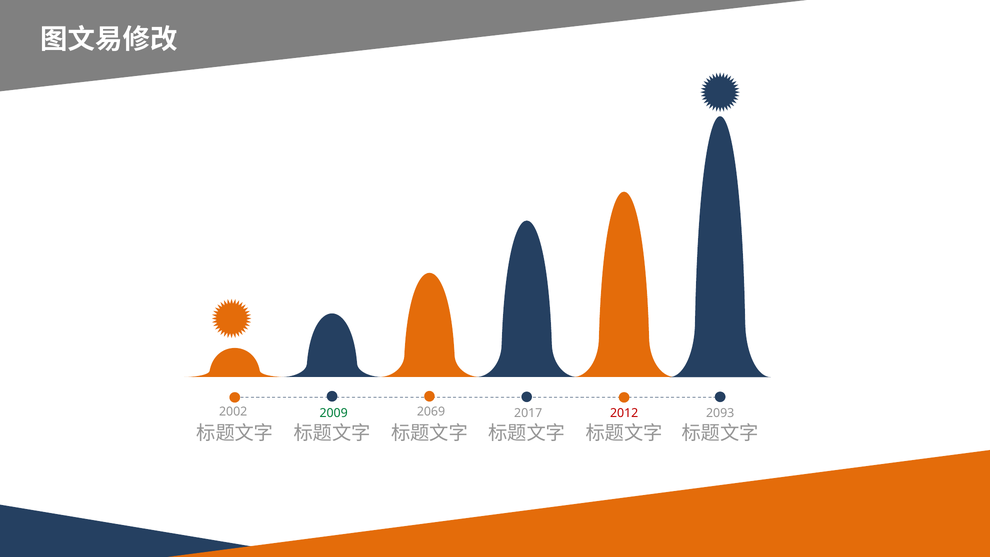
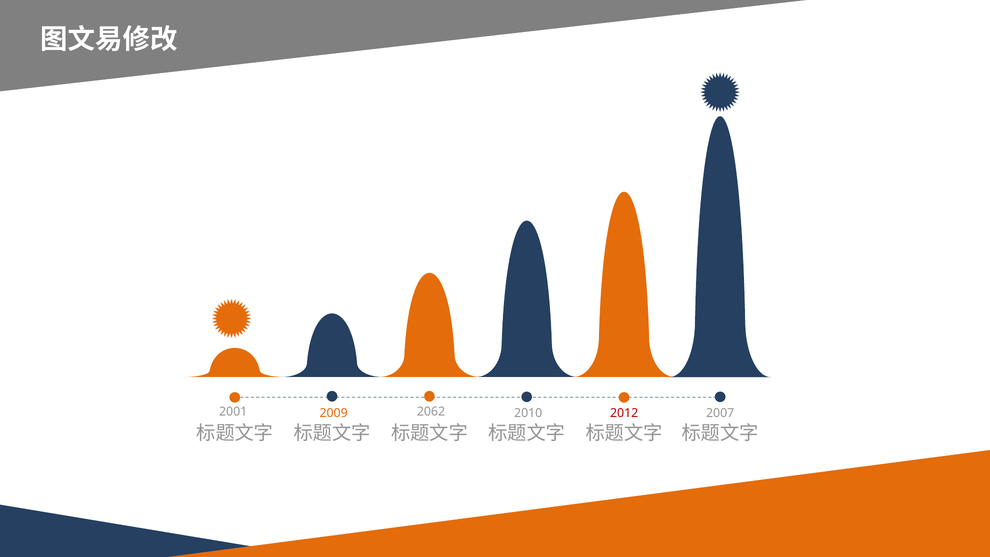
2002: 2002 -> 2001 (233, 411)
2069: 2069 -> 2062 (431, 411)
2009 colour: green -> orange (334, 413)
2017: 2017 -> 2010 (528, 413)
2093: 2093 -> 2007 (720, 413)
